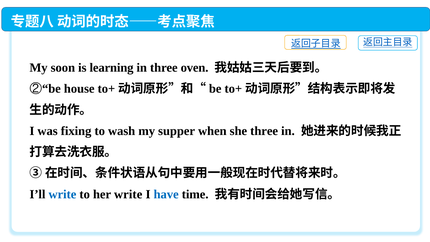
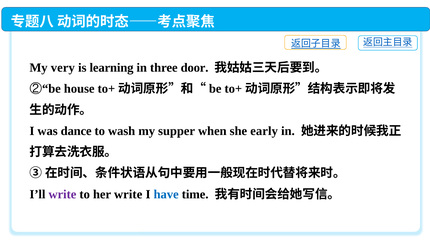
soon: soon -> very (63, 68)
oven: oven -> door (195, 68)
fixing: fixing -> dance (76, 131)
she three: three -> early (264, 131)
write colour: blue -> purple (62, 194)
